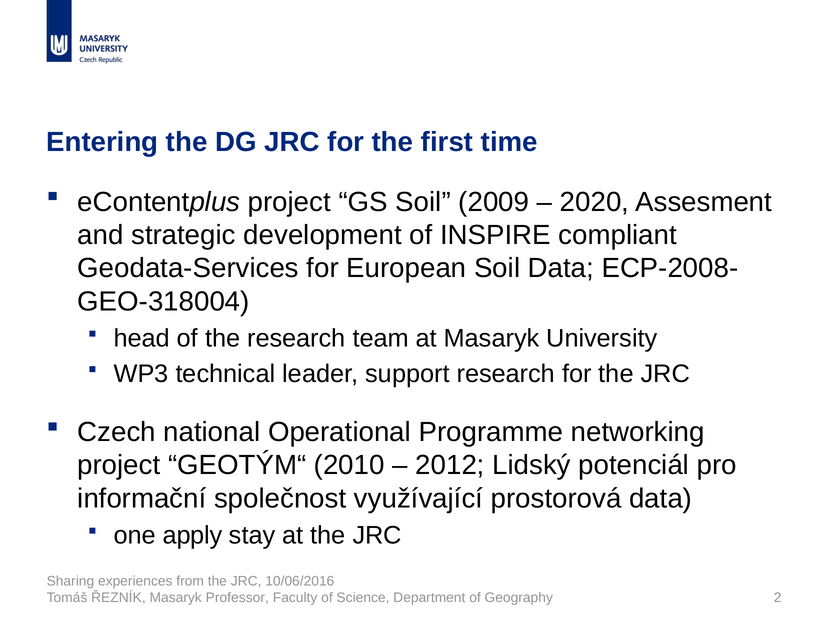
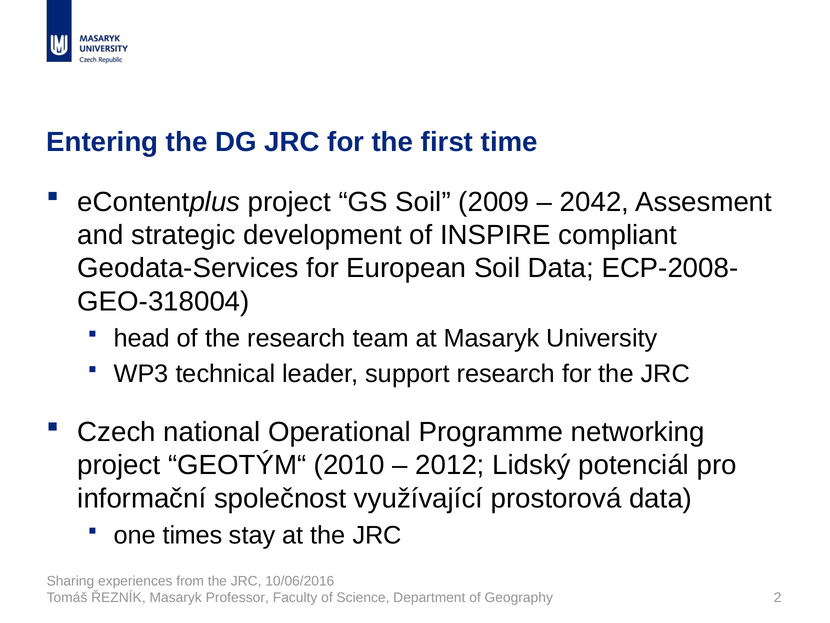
2020: 2020 -> 2042 (594, 202)
apply: apply -> times (193, 535)
